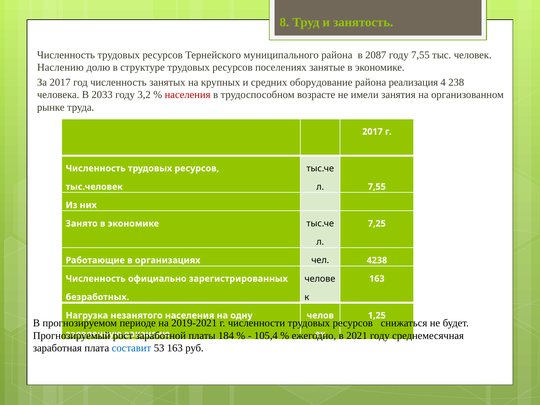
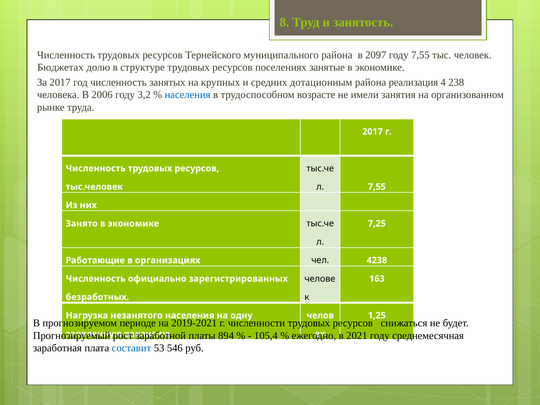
2087: 2087 -> 2097 (376, 55)
Наслению: Наслению -> Бюджетах (60, 67)
оборудование: оборудование -> дотационным (321, 82)
2033: 2033 -> 2006 (102, 95)
населения colour: red -> blue (188, 95)
184: 184 -> 894 (226, 336)
53 163: 163 -> 546 (175, 348)
